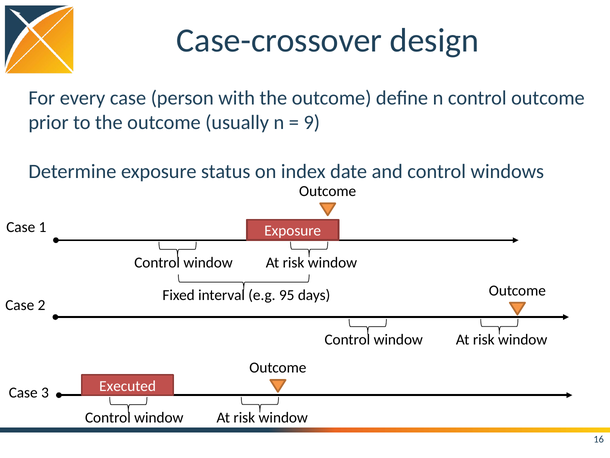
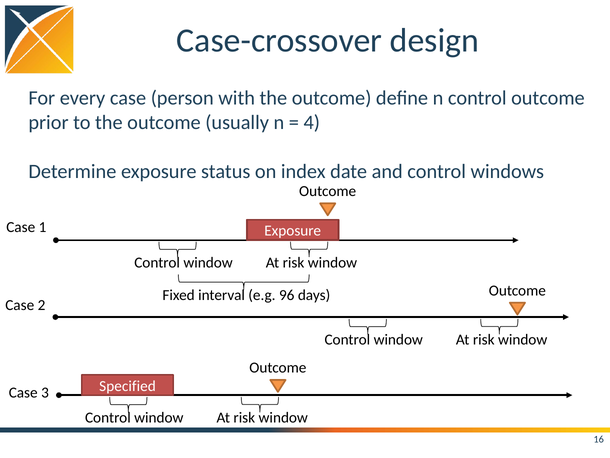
9: 9 -> 4 (312, 122)
95: 95 -> 96 (287, 295)
Executed: Executed -> Specified (128, 386)
